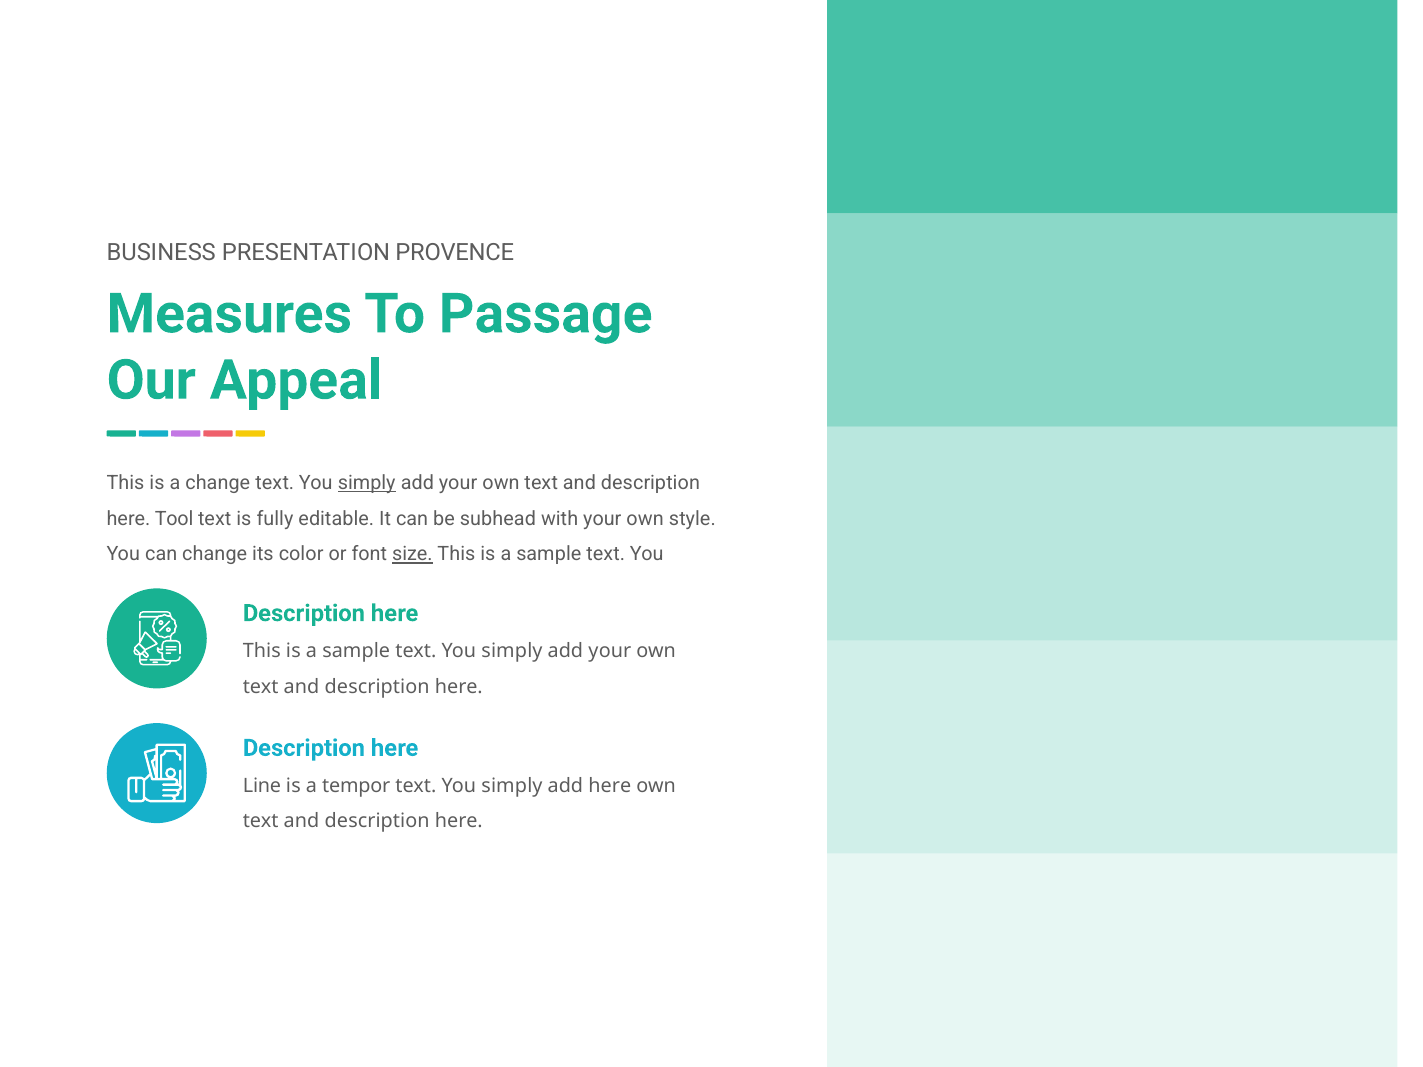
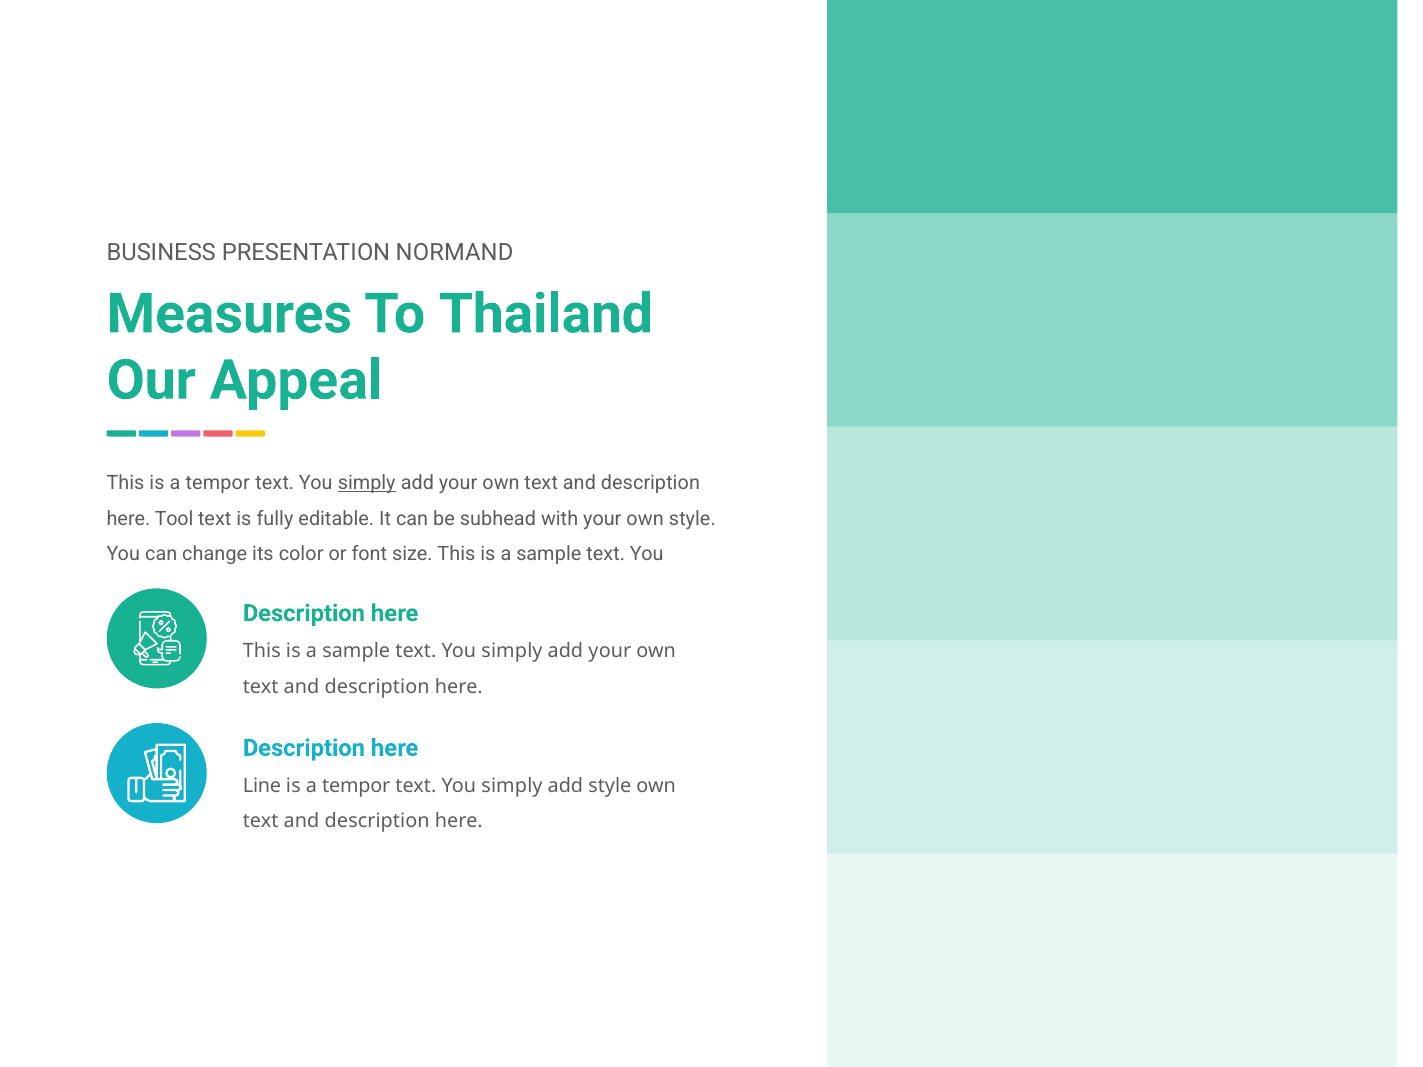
PROVENCE: PROVENCE -> NORMAND (455, 253)
Passage: Passage -> Thailand (546, 314)
This is a change: change -> tempor (218, 483)
size underline: present -> none (412, 555)
add here: here -> style (610, 786)
